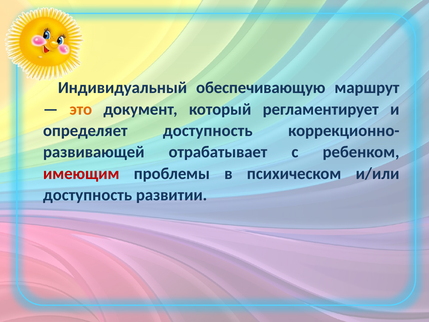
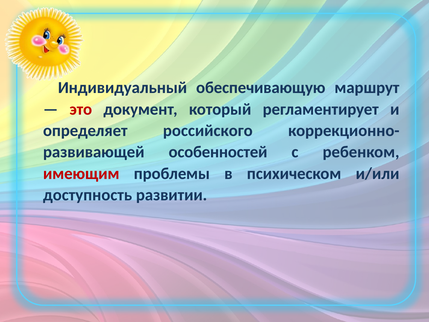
это colour: orange -> red (81, 109)
определяет доступность: доступность -> российского (208, 131)
отрабатывает: отрабатывает -> особенностей (218, 152)
